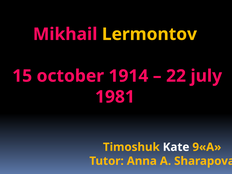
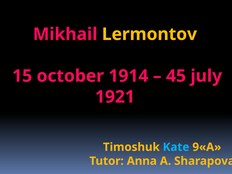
22: 22 -> 45 (176, 76)
1981: 1981 -> 1921 (115, 97)
Kate colour: white -> light blue (176, 147)
